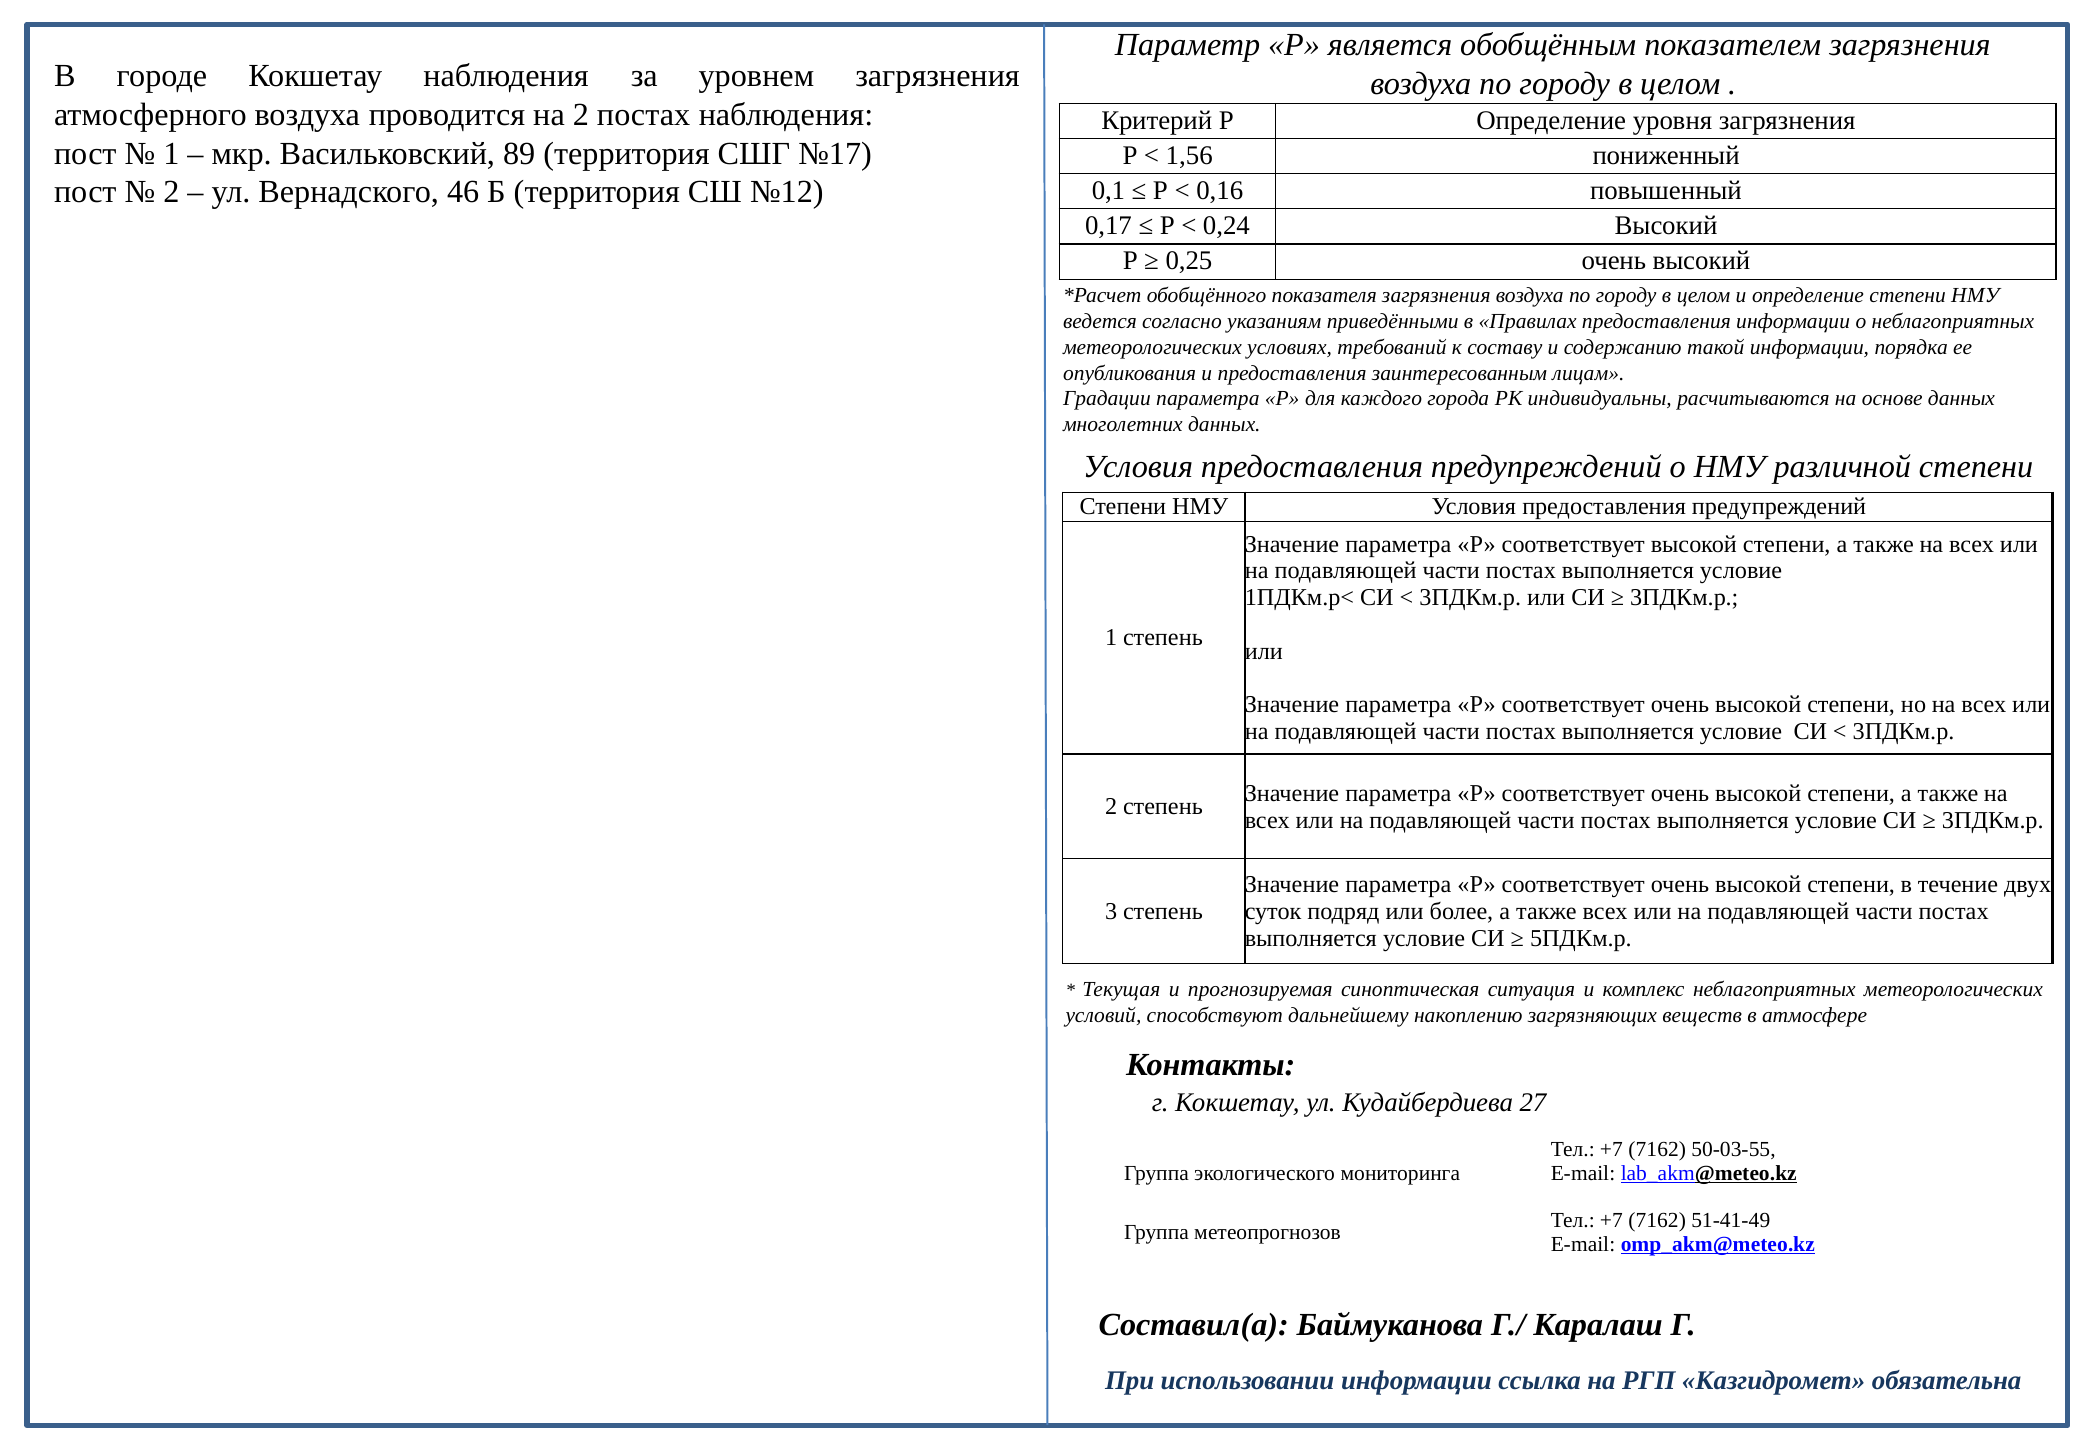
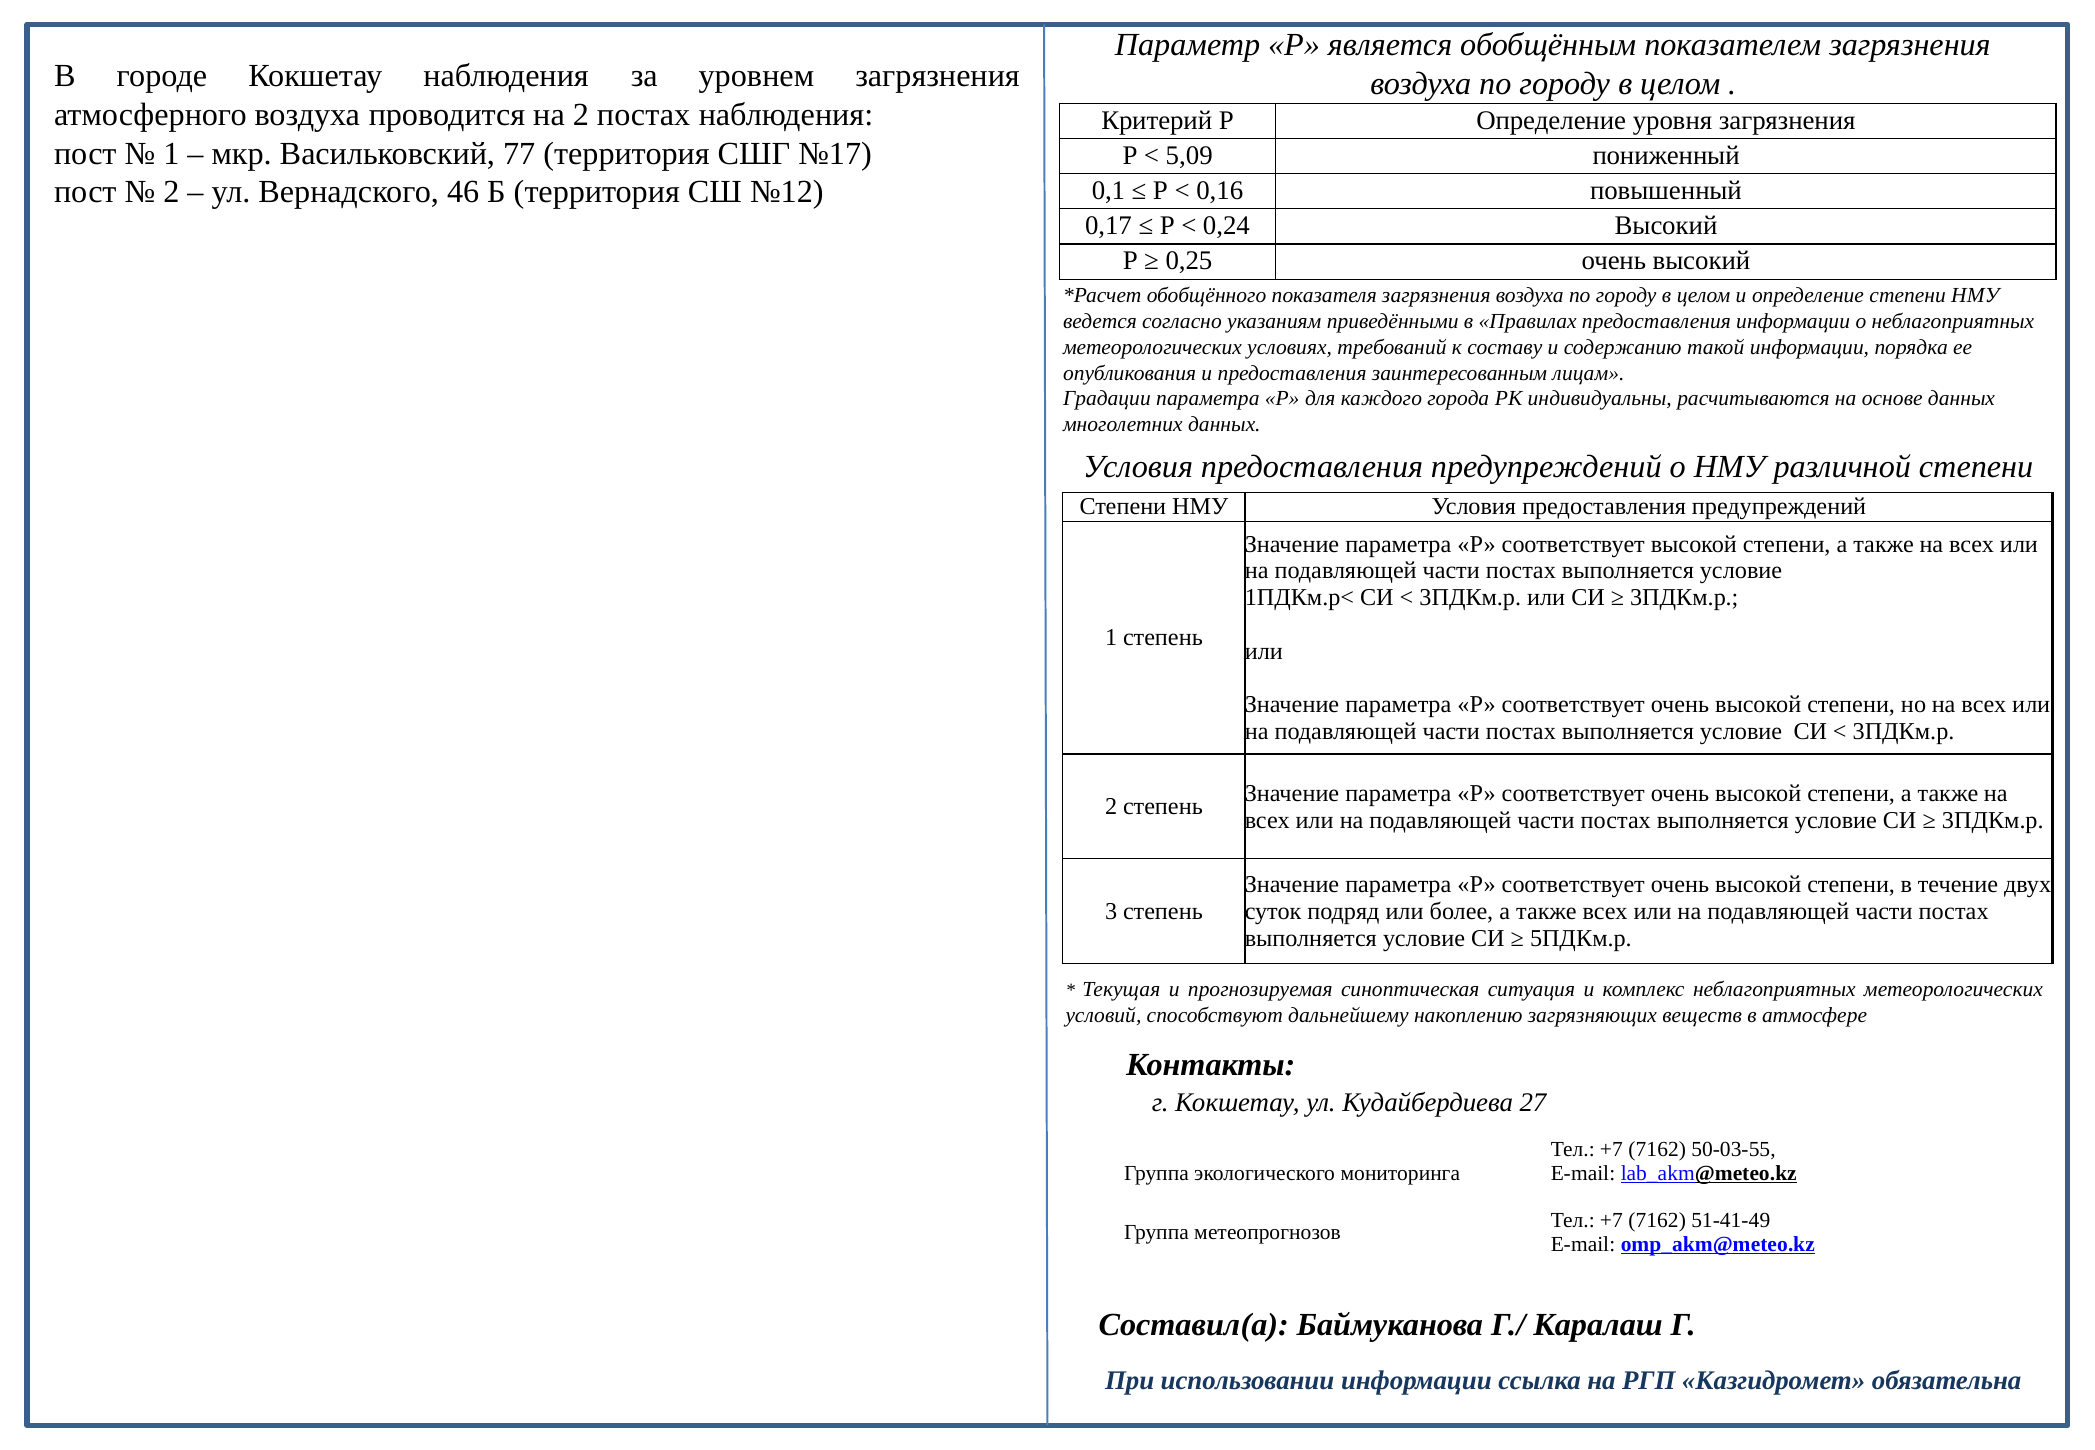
89: 89 -> 77 (519, 154)
1,56: 1,56 -> 5,09 (1189, 156)
